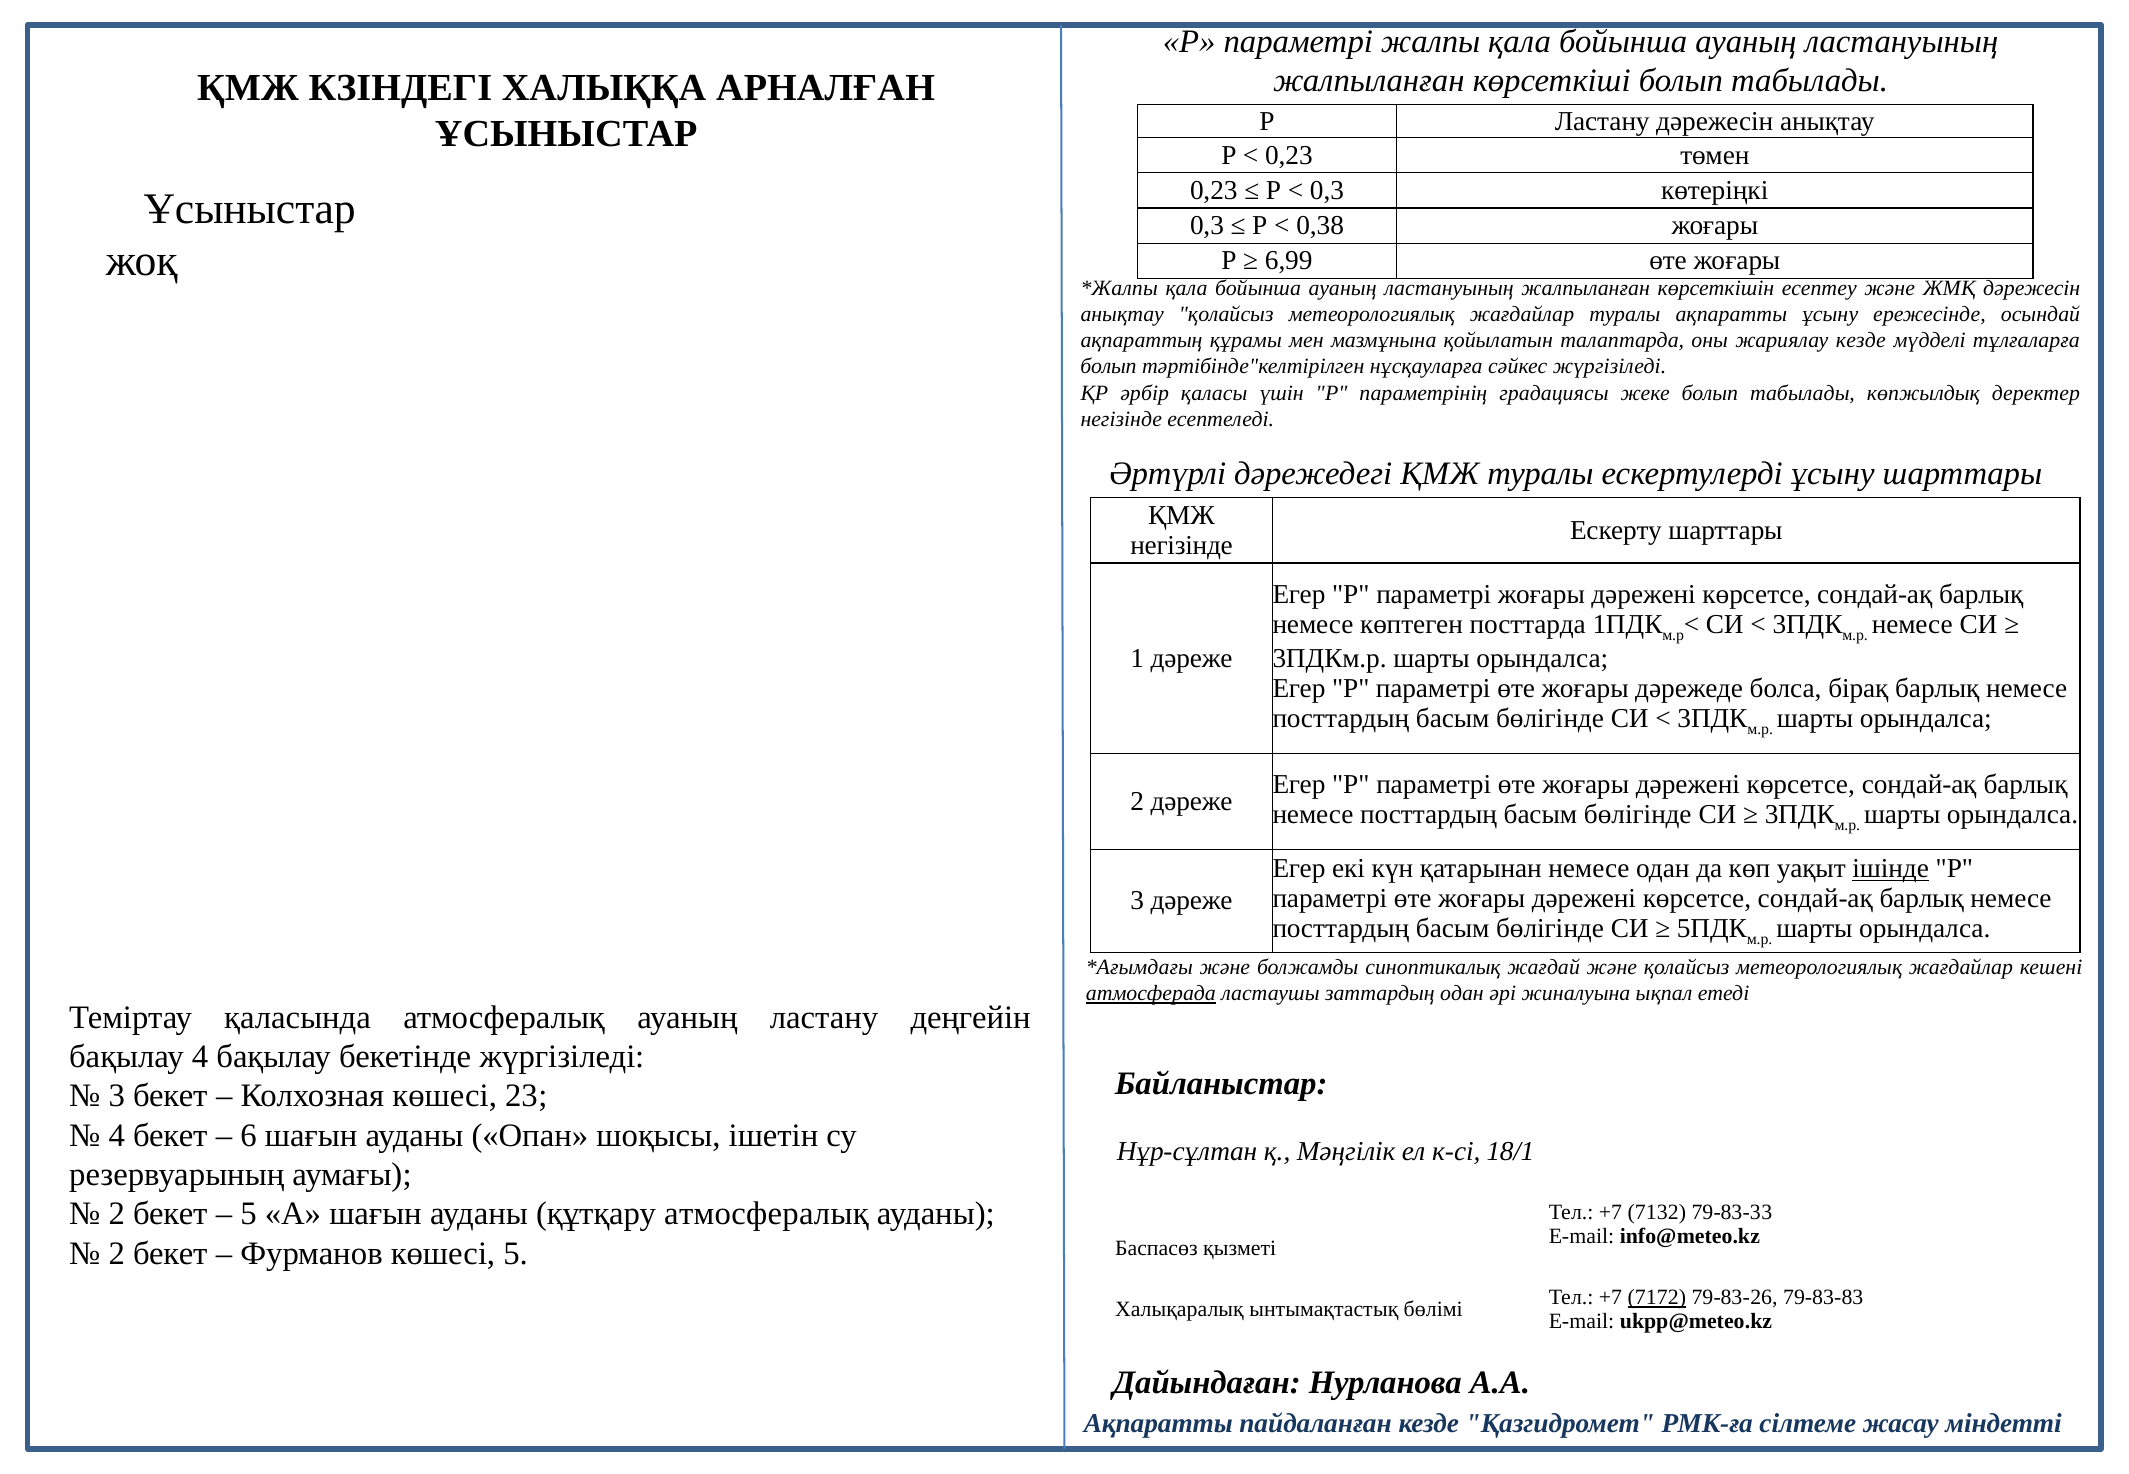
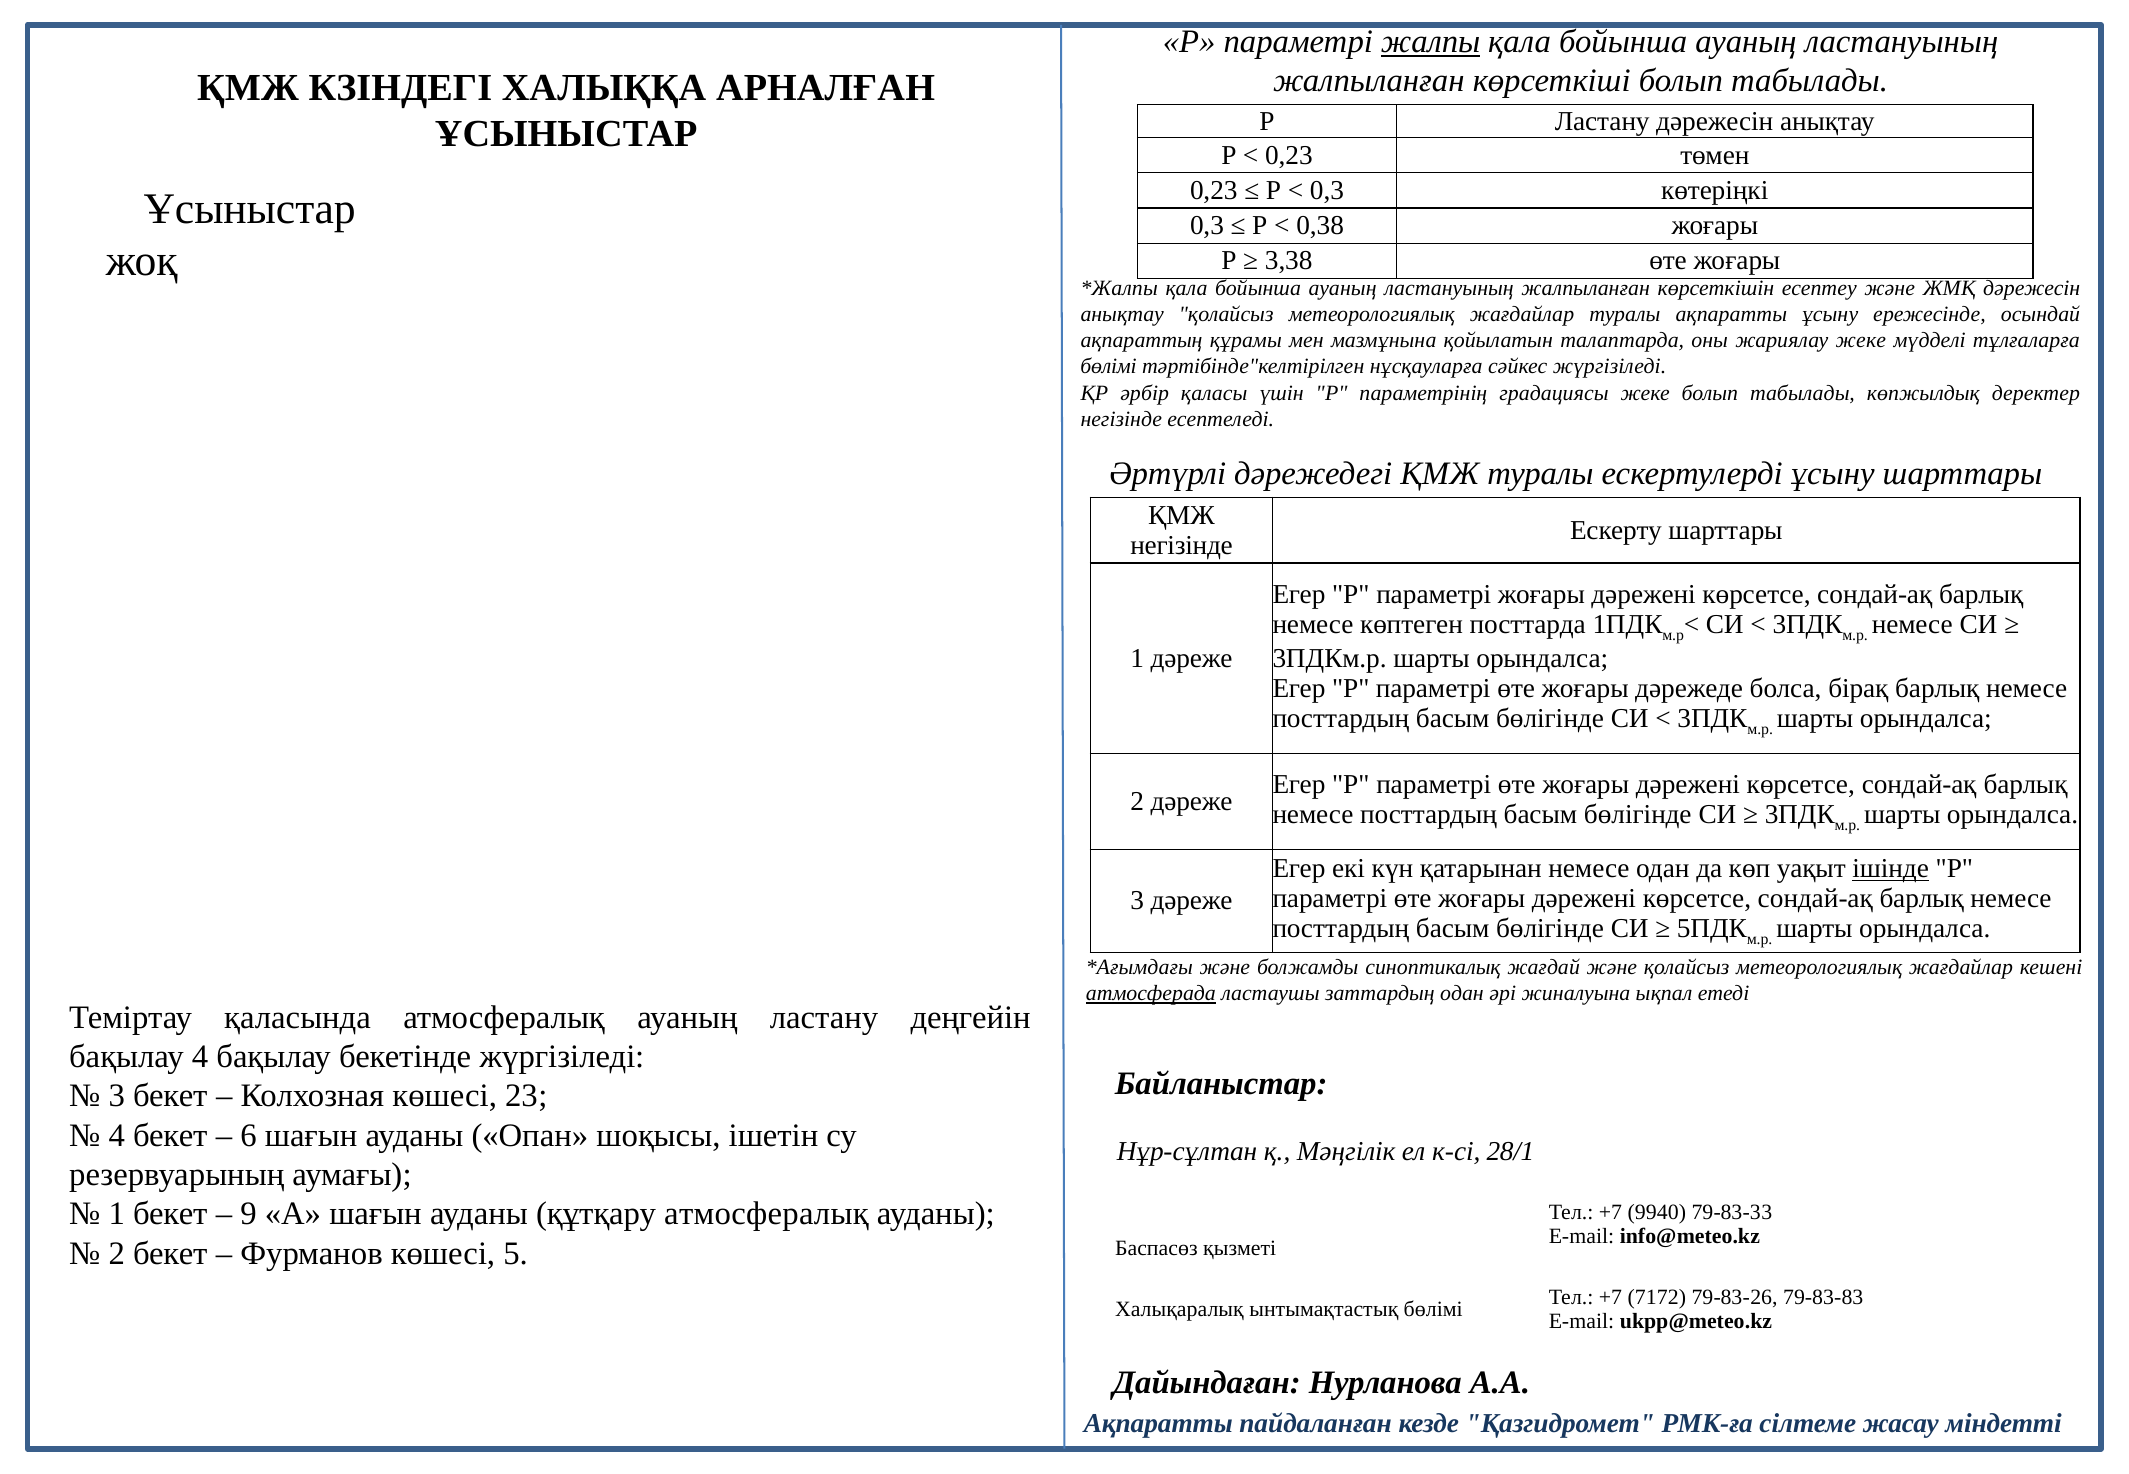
жалпы underline: none -> present (1431, 42)
6,99: 6,99 -> 3,38 (1289, 260)
жариялау кезде: кезде -> жеке (1861, 341)
болып: болып -> бөлімі (1109, 367)
18/1: 18/1 -> 28/1 (1510, 1152)
2: 2 -> 1 (117, 1214)
5: 5 -> 9 (248, 1214)
7132: 7132 -> 9940 (1657, 1212)
7172 underline: present -> none (1657, 1297)
